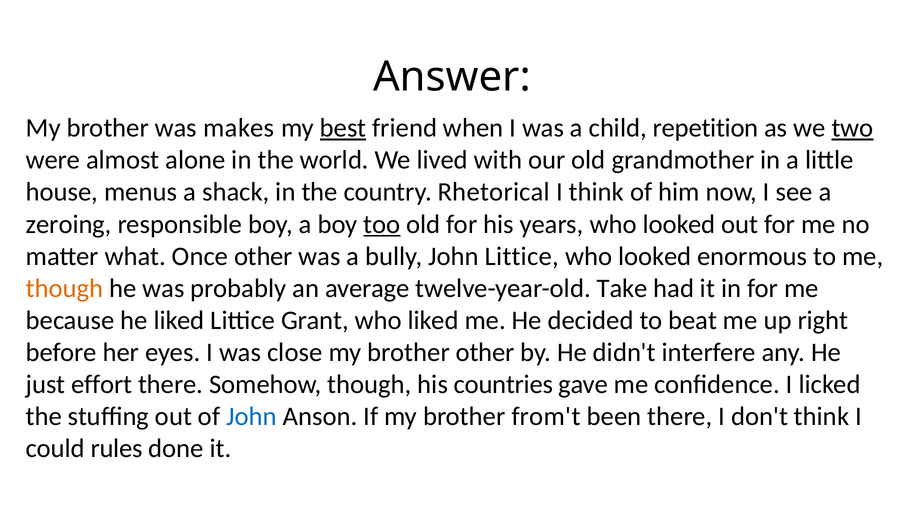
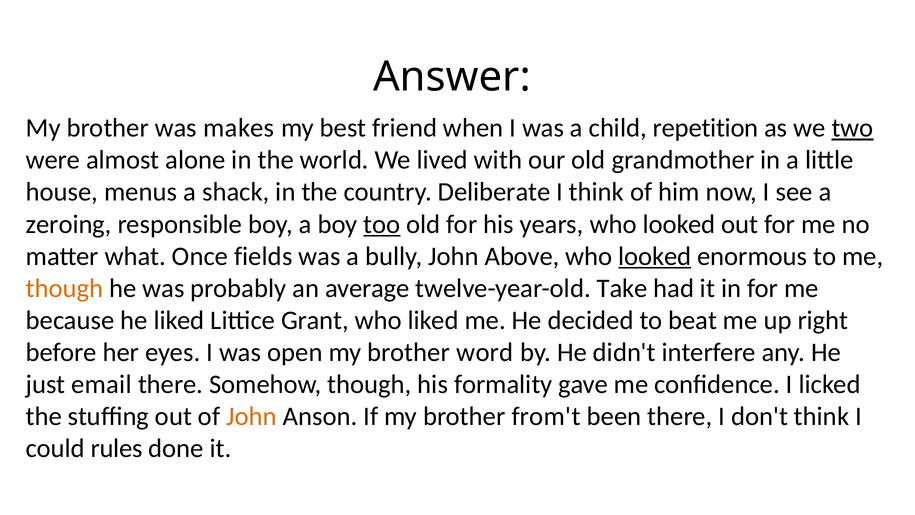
best underline: present -> none (343, 128)
Rhetorical: Rhetorical -> Deliberate (494, 192)
Once other: other -> fields (263, 256)
John Littice: Littice -> Above (522, 256)
looked underline: none -> present (655, 256)
close: close -> open (295, 352)
brother other: other -> word (485, 352)
effort: effort -> email (101, 384)
countries: countries -> formality (503, 384)
John colour: blue -> orange (251, 416)
